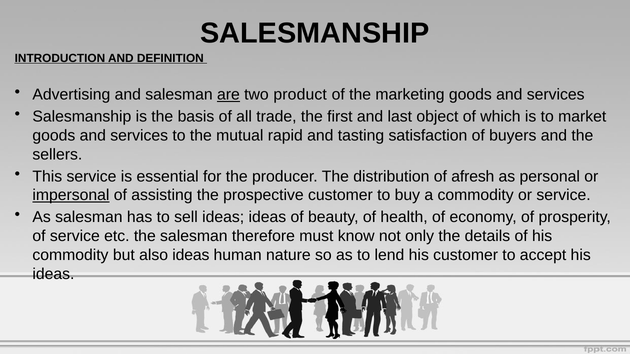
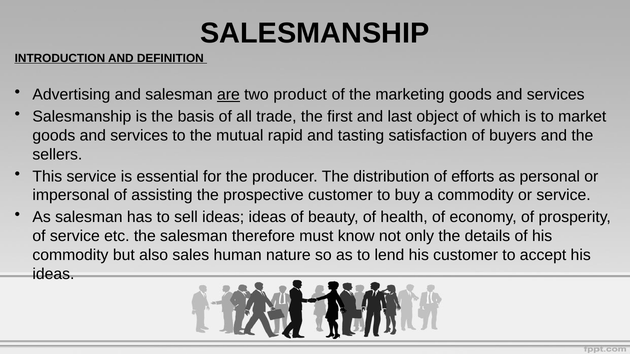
afresh: afresh -> efforts (473, 177)
impersonal underline: present -> none (71, 195)
also ideas: ideas -> sales (191, 255)
